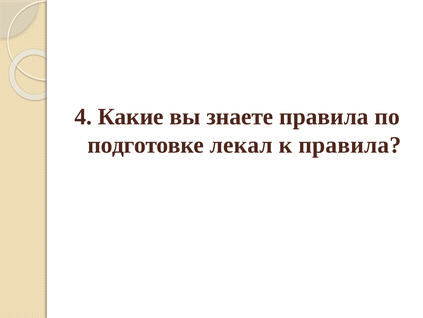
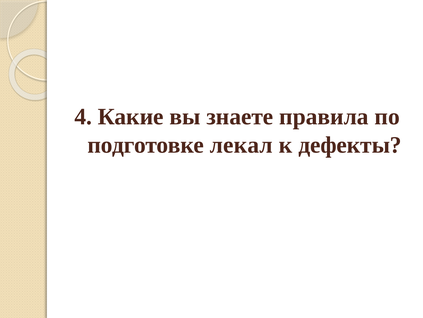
к правила: правила -> дефекты (350, 145)
